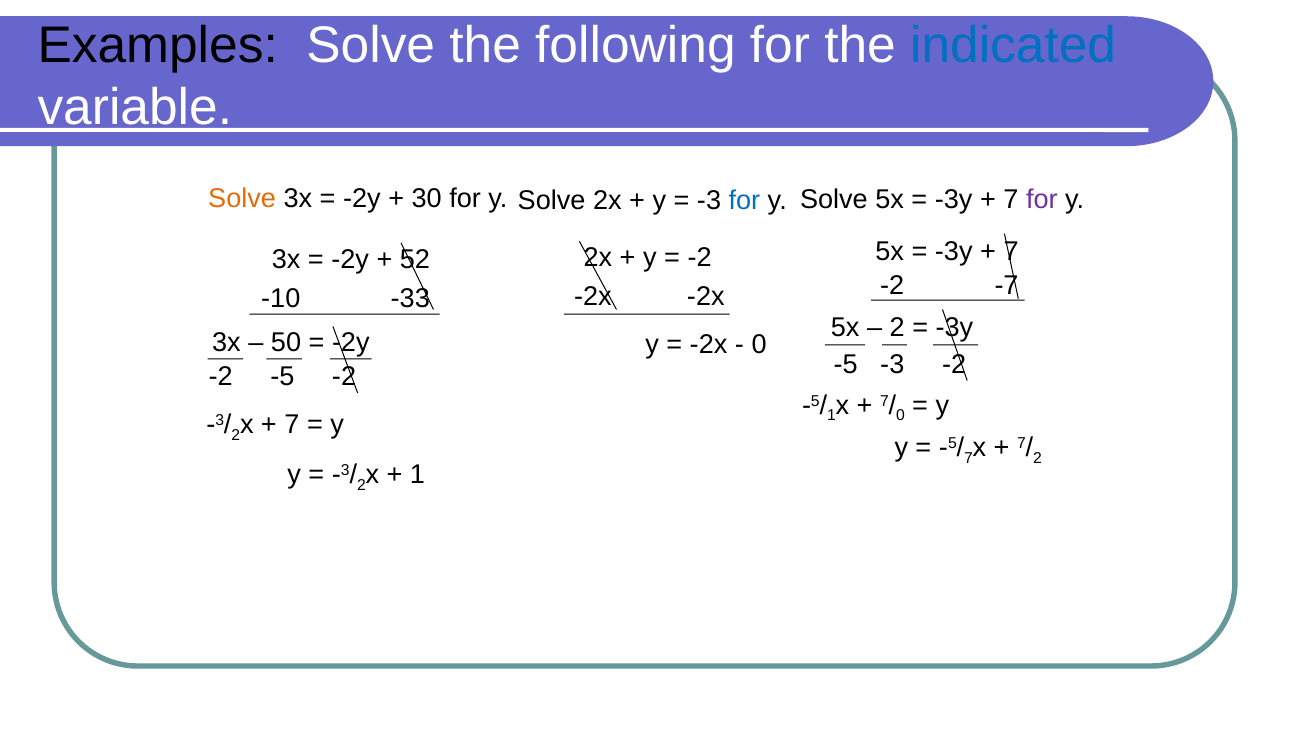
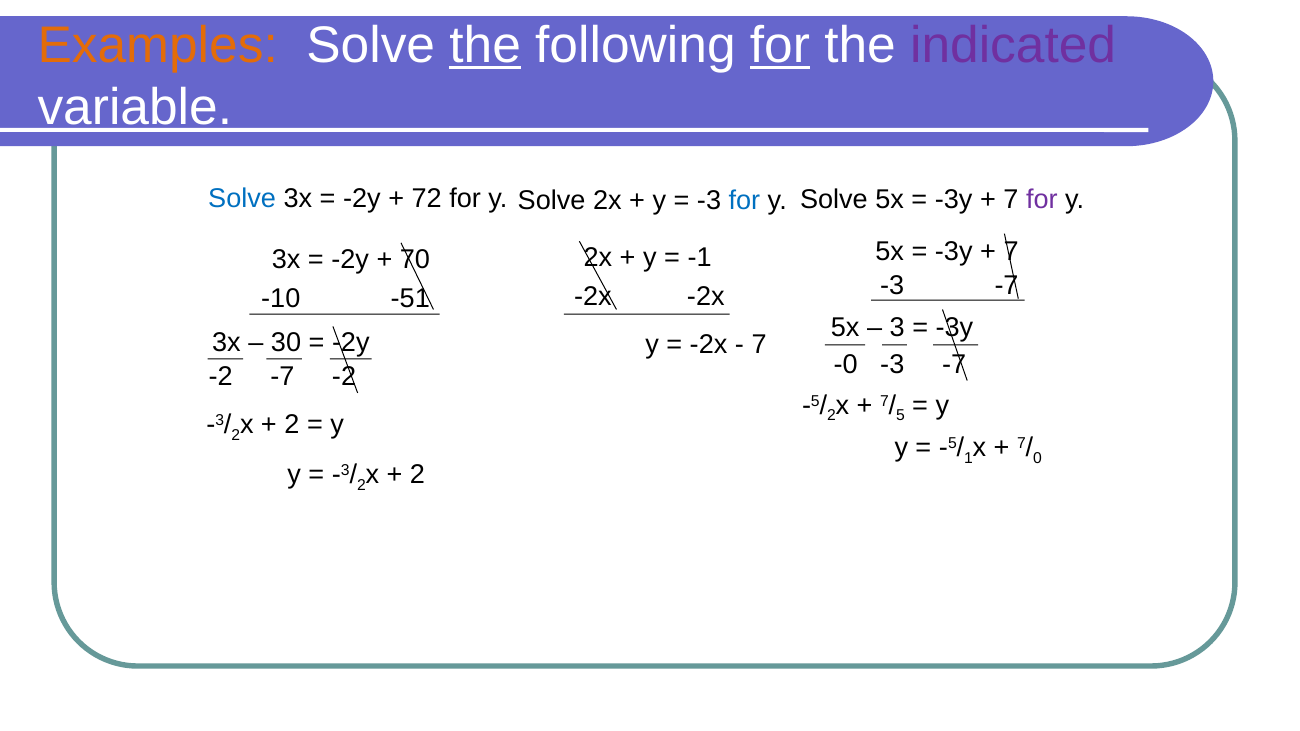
Examples colour: black -> orange (158, 46)
the underline: none -> present (485, 46)
for underline: none -> present (780, 46)
indicated colour: blue -> purple (1013, 46)
Solve colour: orange -> blue (242, 199)
30: 30 -> 72 (427, 199)
-2: -2 -> -1 (700, 258)
52: 52 -> 70 (415, 259)
-2: -2 -> -3 (892, 286)
-33: -33 -> -51 (410, 298)
2: 2 -> 3 (897, 328)
50: 50 -> 30 (286, 343)
0: 0 -> 7 (759, 345)
-5: -5 -> -0 (846, 365)
-2: -2 -> -7 (954, 365)
-2 -5: -5 -> -7 (282, 377)
1: 1 -> 2 (831, 416)
0: 0 -> 5 (900, 416)
7: 7 -> 2 (292, 425)
7: 7 -> 1 (968, 459)
2: 2 -> 0 (1037, 459)
1: 1 -> 2 (417, 475)
